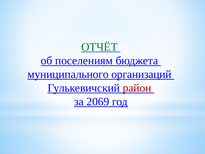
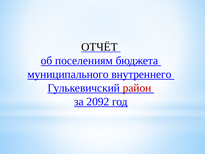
ОТЧЁТ colour: green -> black (99, 47)
организаций: организаций -> внутреннего (141, 74)
2069: 2069 -> 2092 (98, 101)
